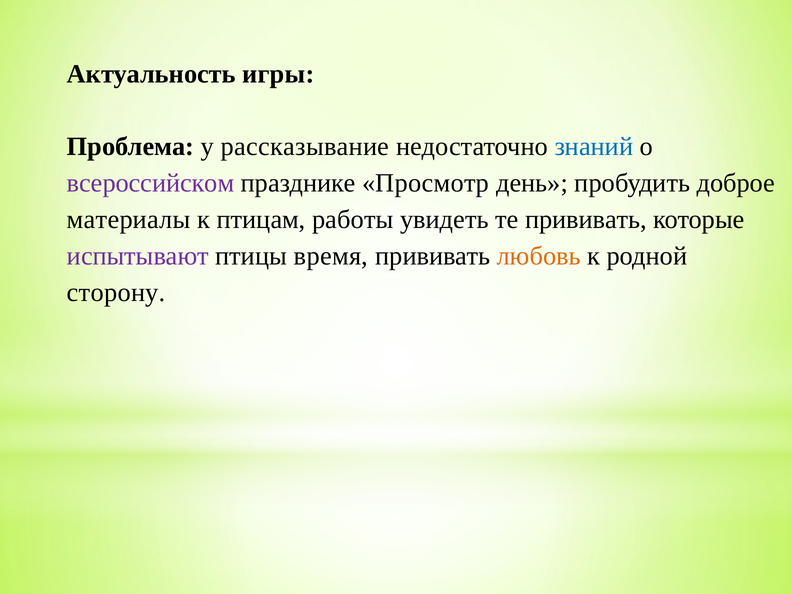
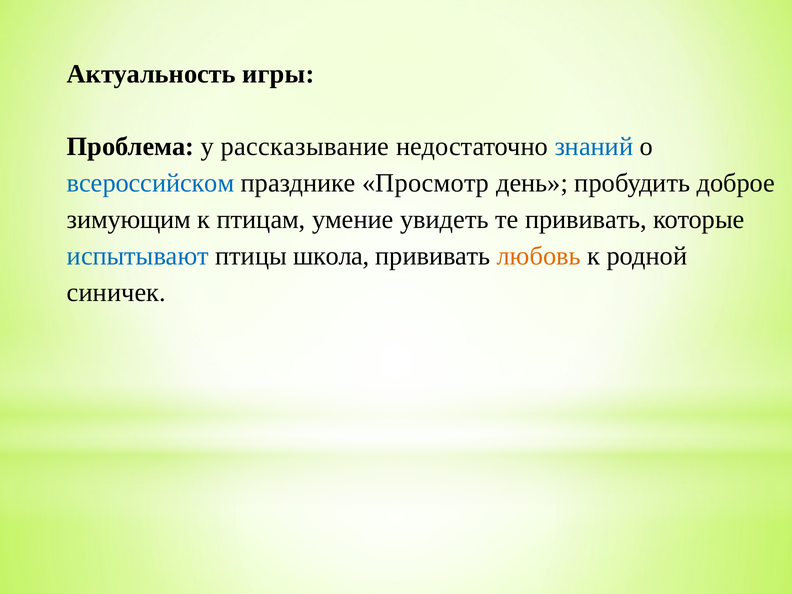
всероссийском colour: purple -> blue (151, 183)
материалы: материалы -> зимующим (129, 219)
работы: работы -> умение (353, 219)
испытывают colour: purple -> blue (138, 256)
время: время -> школа (331, 256)
сторону: сторону -> синичек (116, 292)
